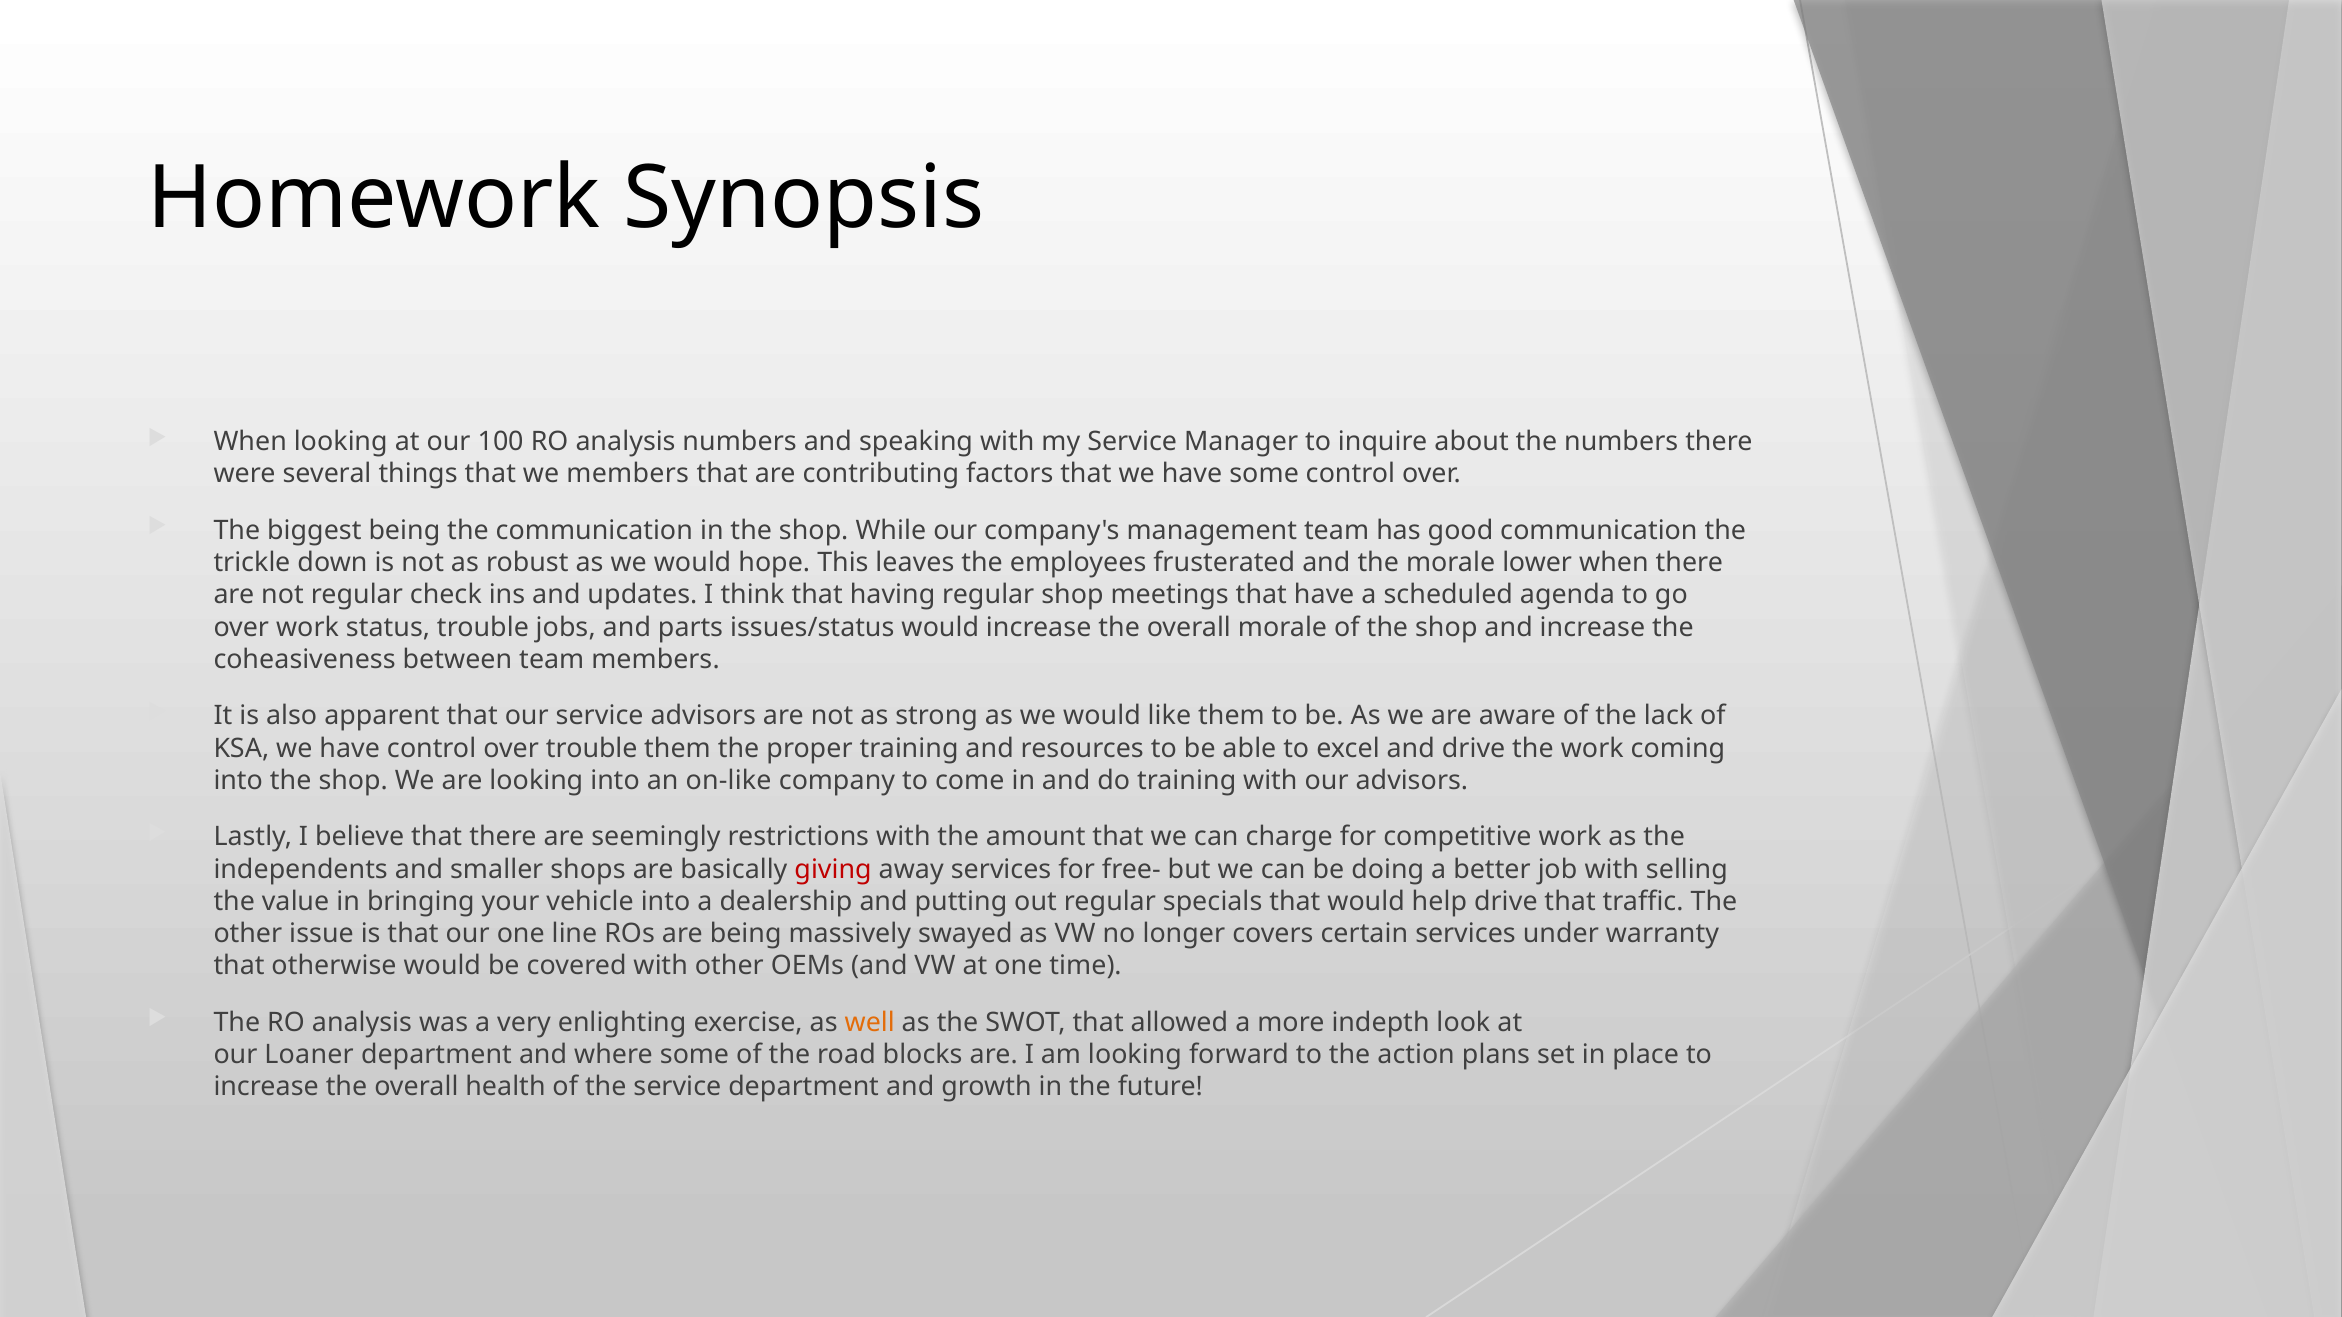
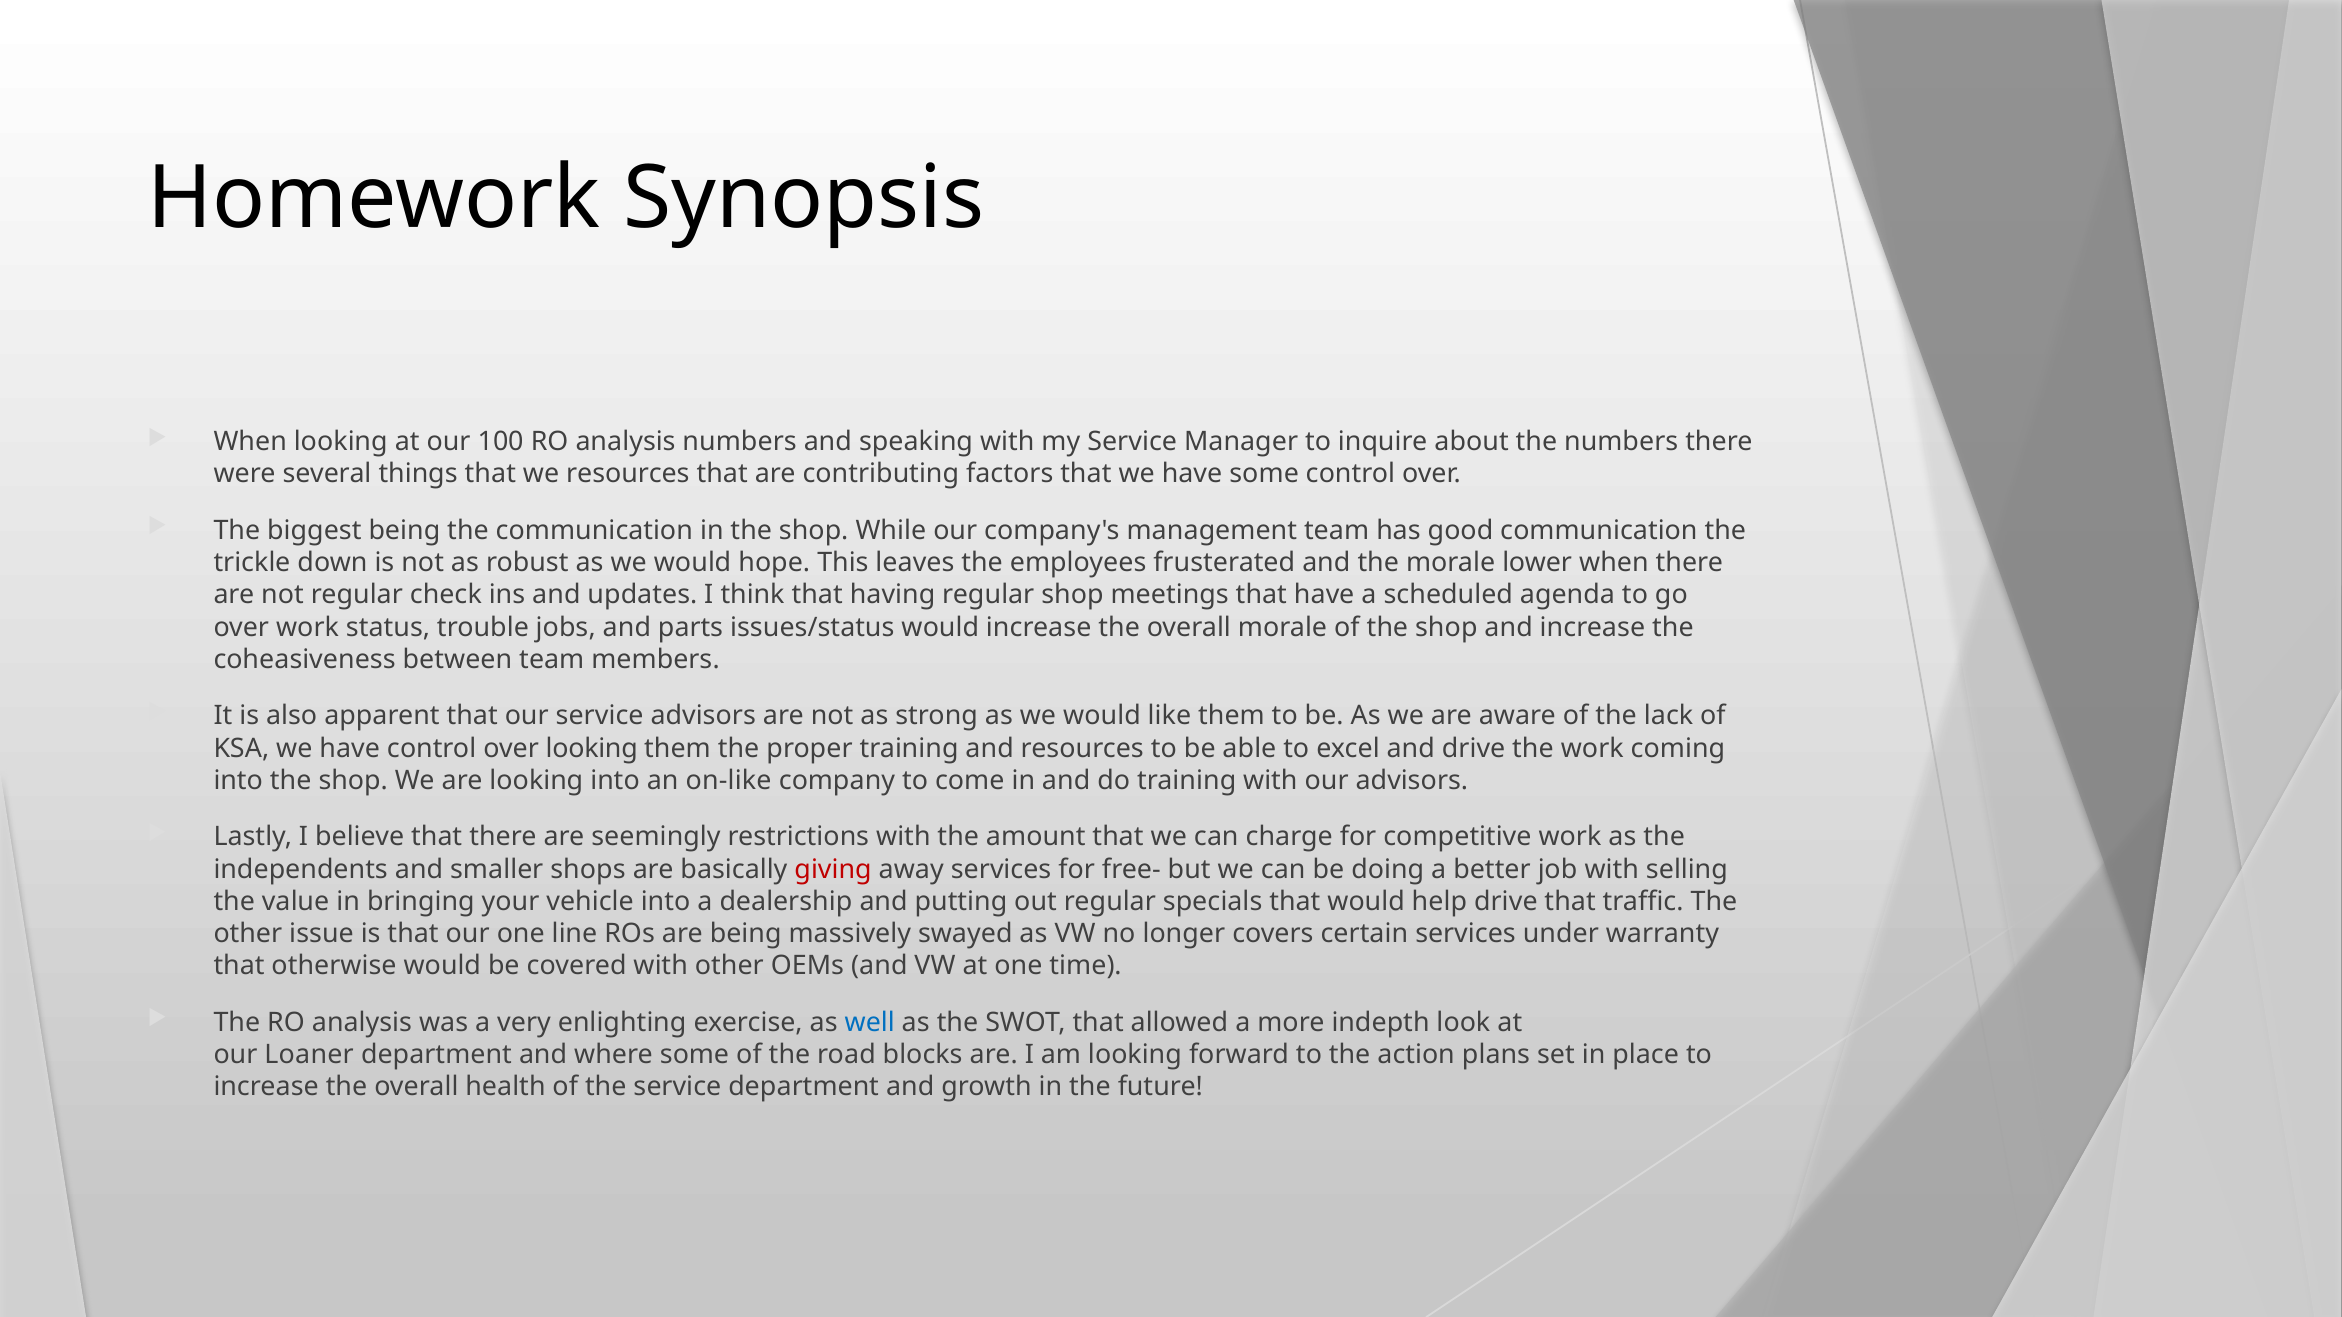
we members: members -> resources (628, 474)
over trouble: trouble -> looking (592, 748)
well colour: orange -> blue (870, 1023)
